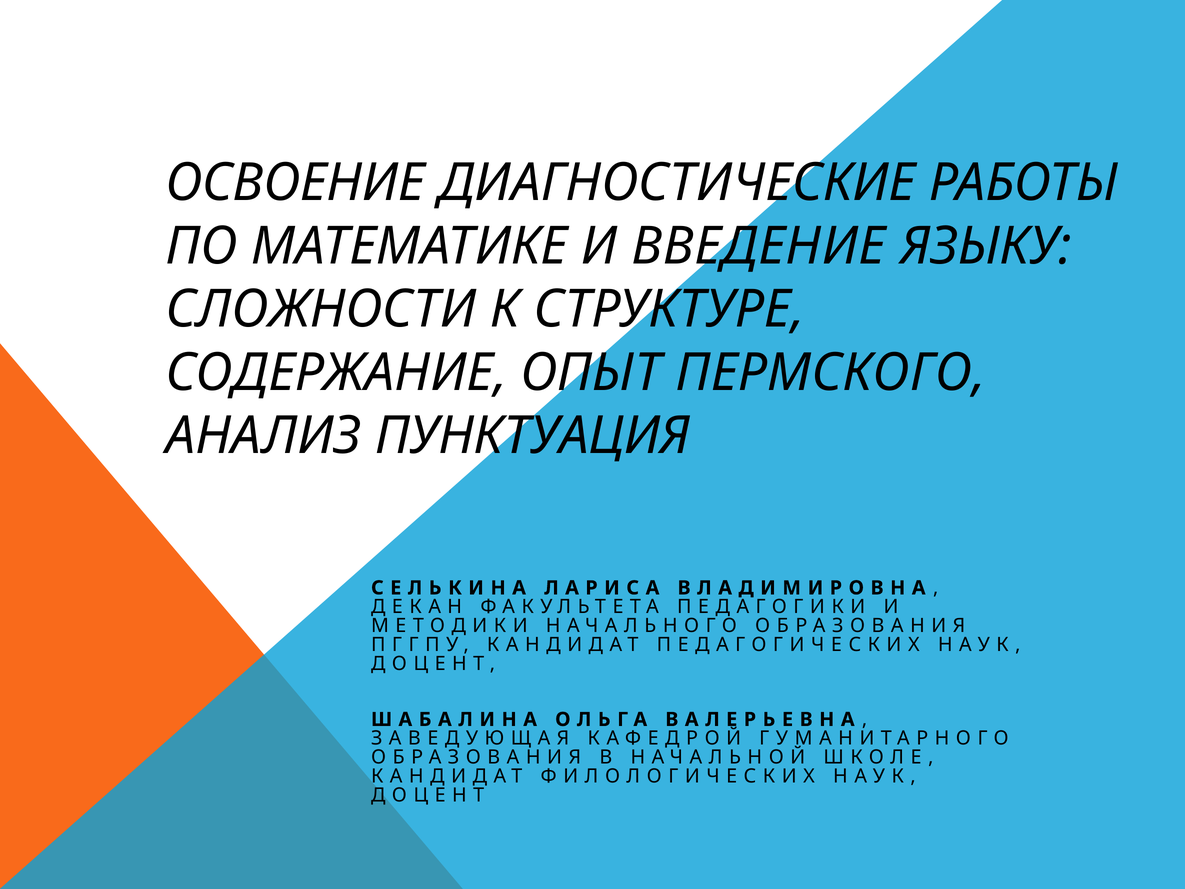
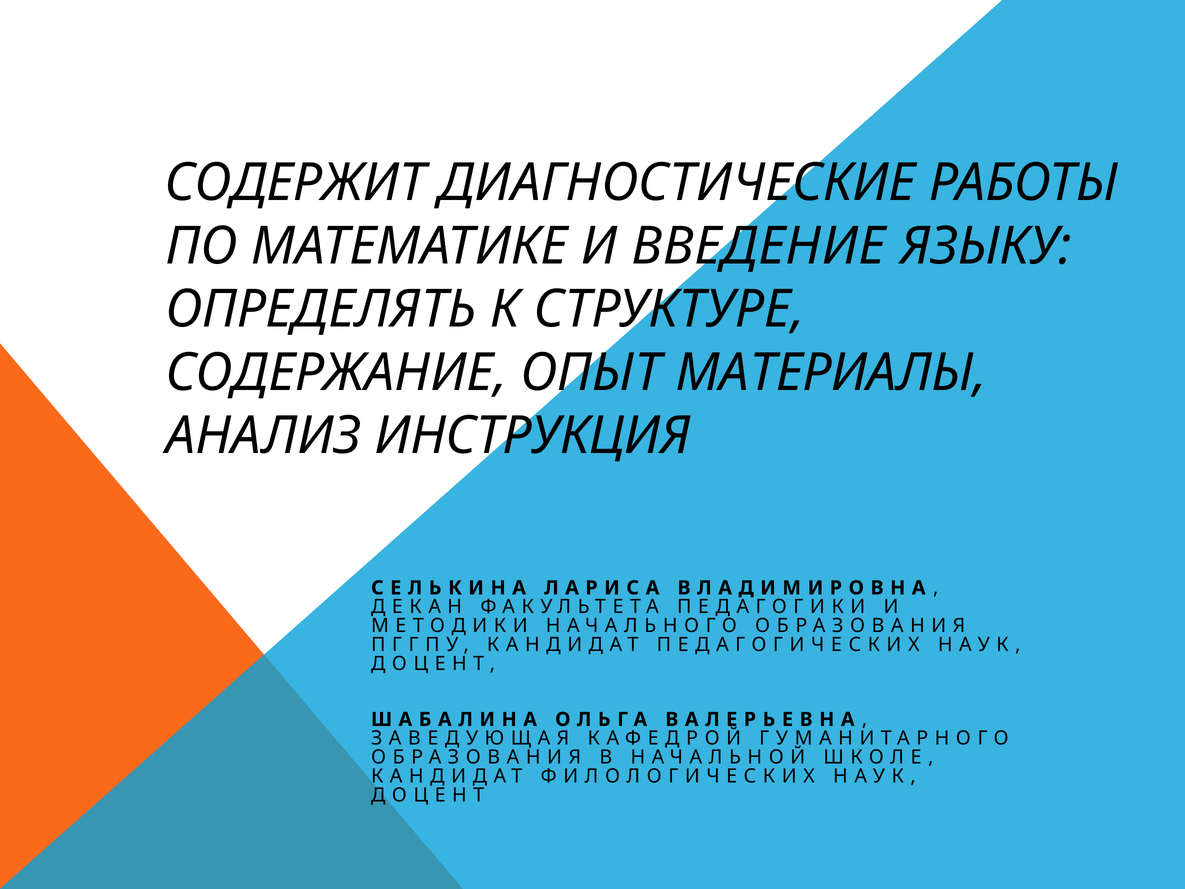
ОСВОЕНИЕ: ОСВОЕНИЕ -> СОДЕРЖИТ (296, 183)
СЛОЖНОСТИ: СЛОЖНОСТИ -> ОПРЕДЕЛЯТЬ (321, 309)
ПЕРМСКОГО: ПЕРМСКОГО -> МАТЕРИАЛЫ (831, 373)
ПУНКТУАЦИЯ: ПУНКТУАЦИЯ -> ИНСТРУКЦИЯ (533, 436)
